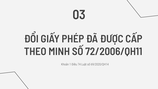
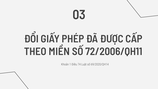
MINH: MINH -> MIỀN (59, 51)
